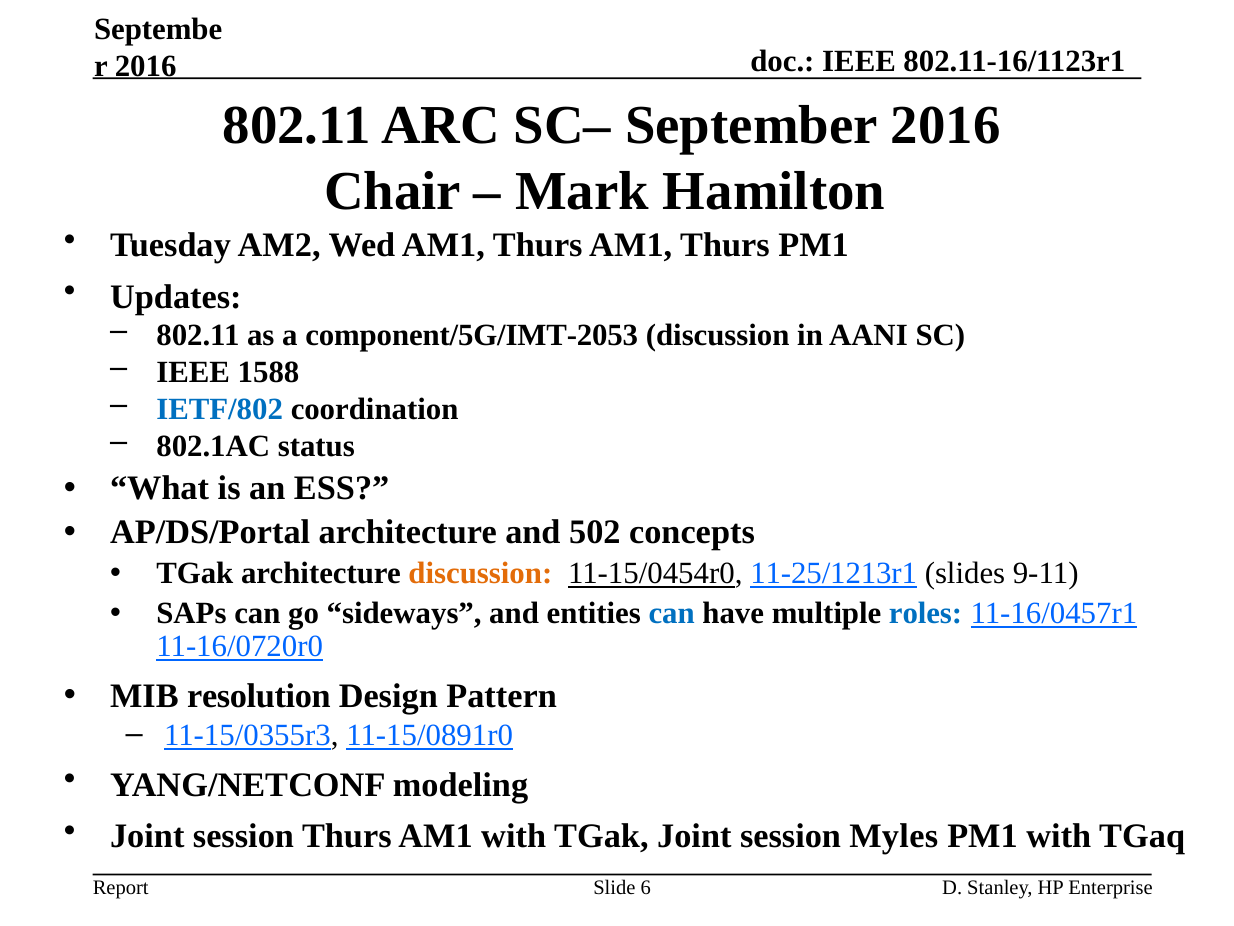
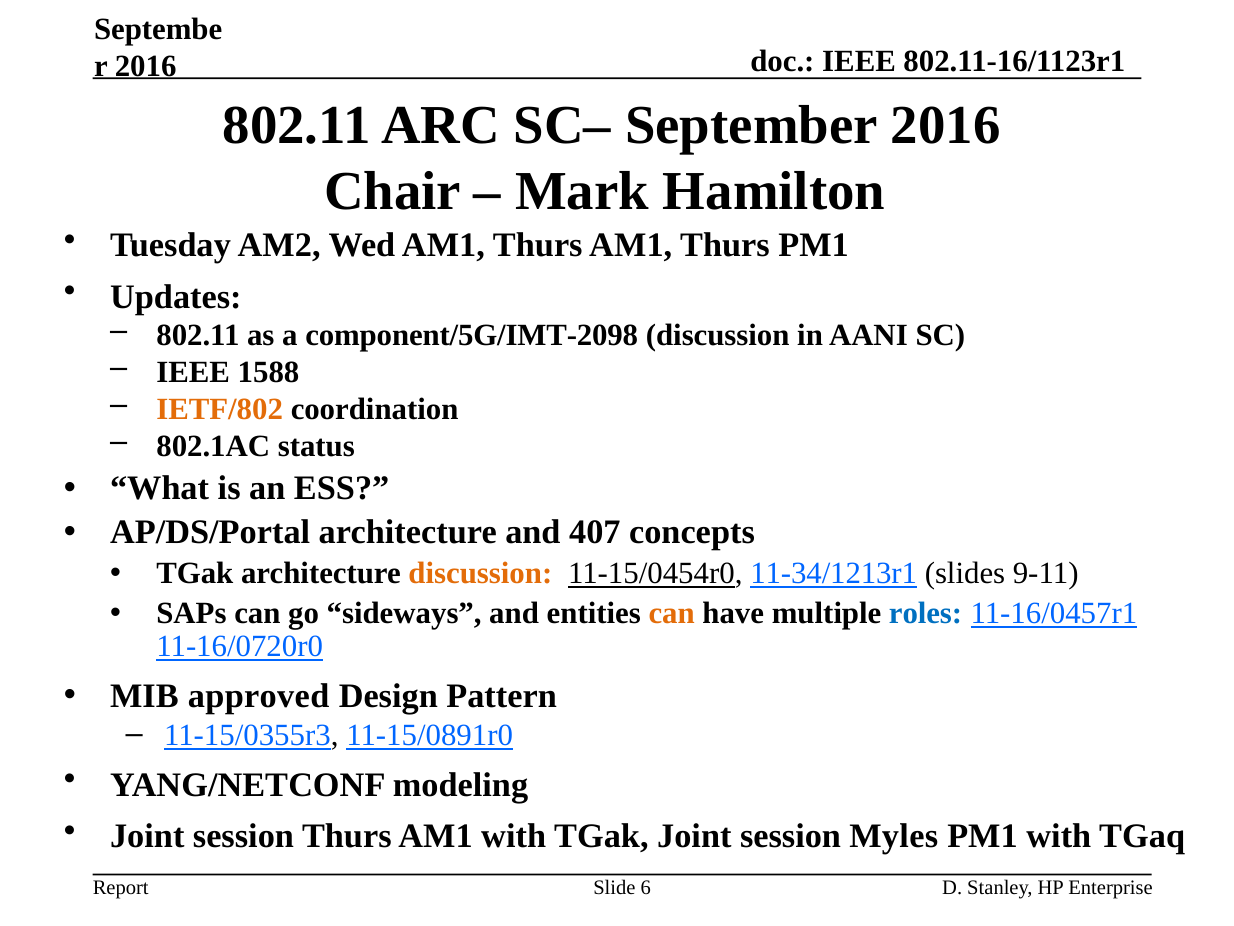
component/5G/IMT-2053: component/5G/IMT-2053 -> component/5G/IMT-2098 (472, 335)
IETF/802 colour: blue -> orange (220, 409)
502: 502 -> 407 (595, 532)
11-25/1213r1: 11-25/1213r1 -> 11-34/1213r1 (834, 573)
can colour: blue -> orange (672, 613)
resolution: resolution -> approved (259, 696)
